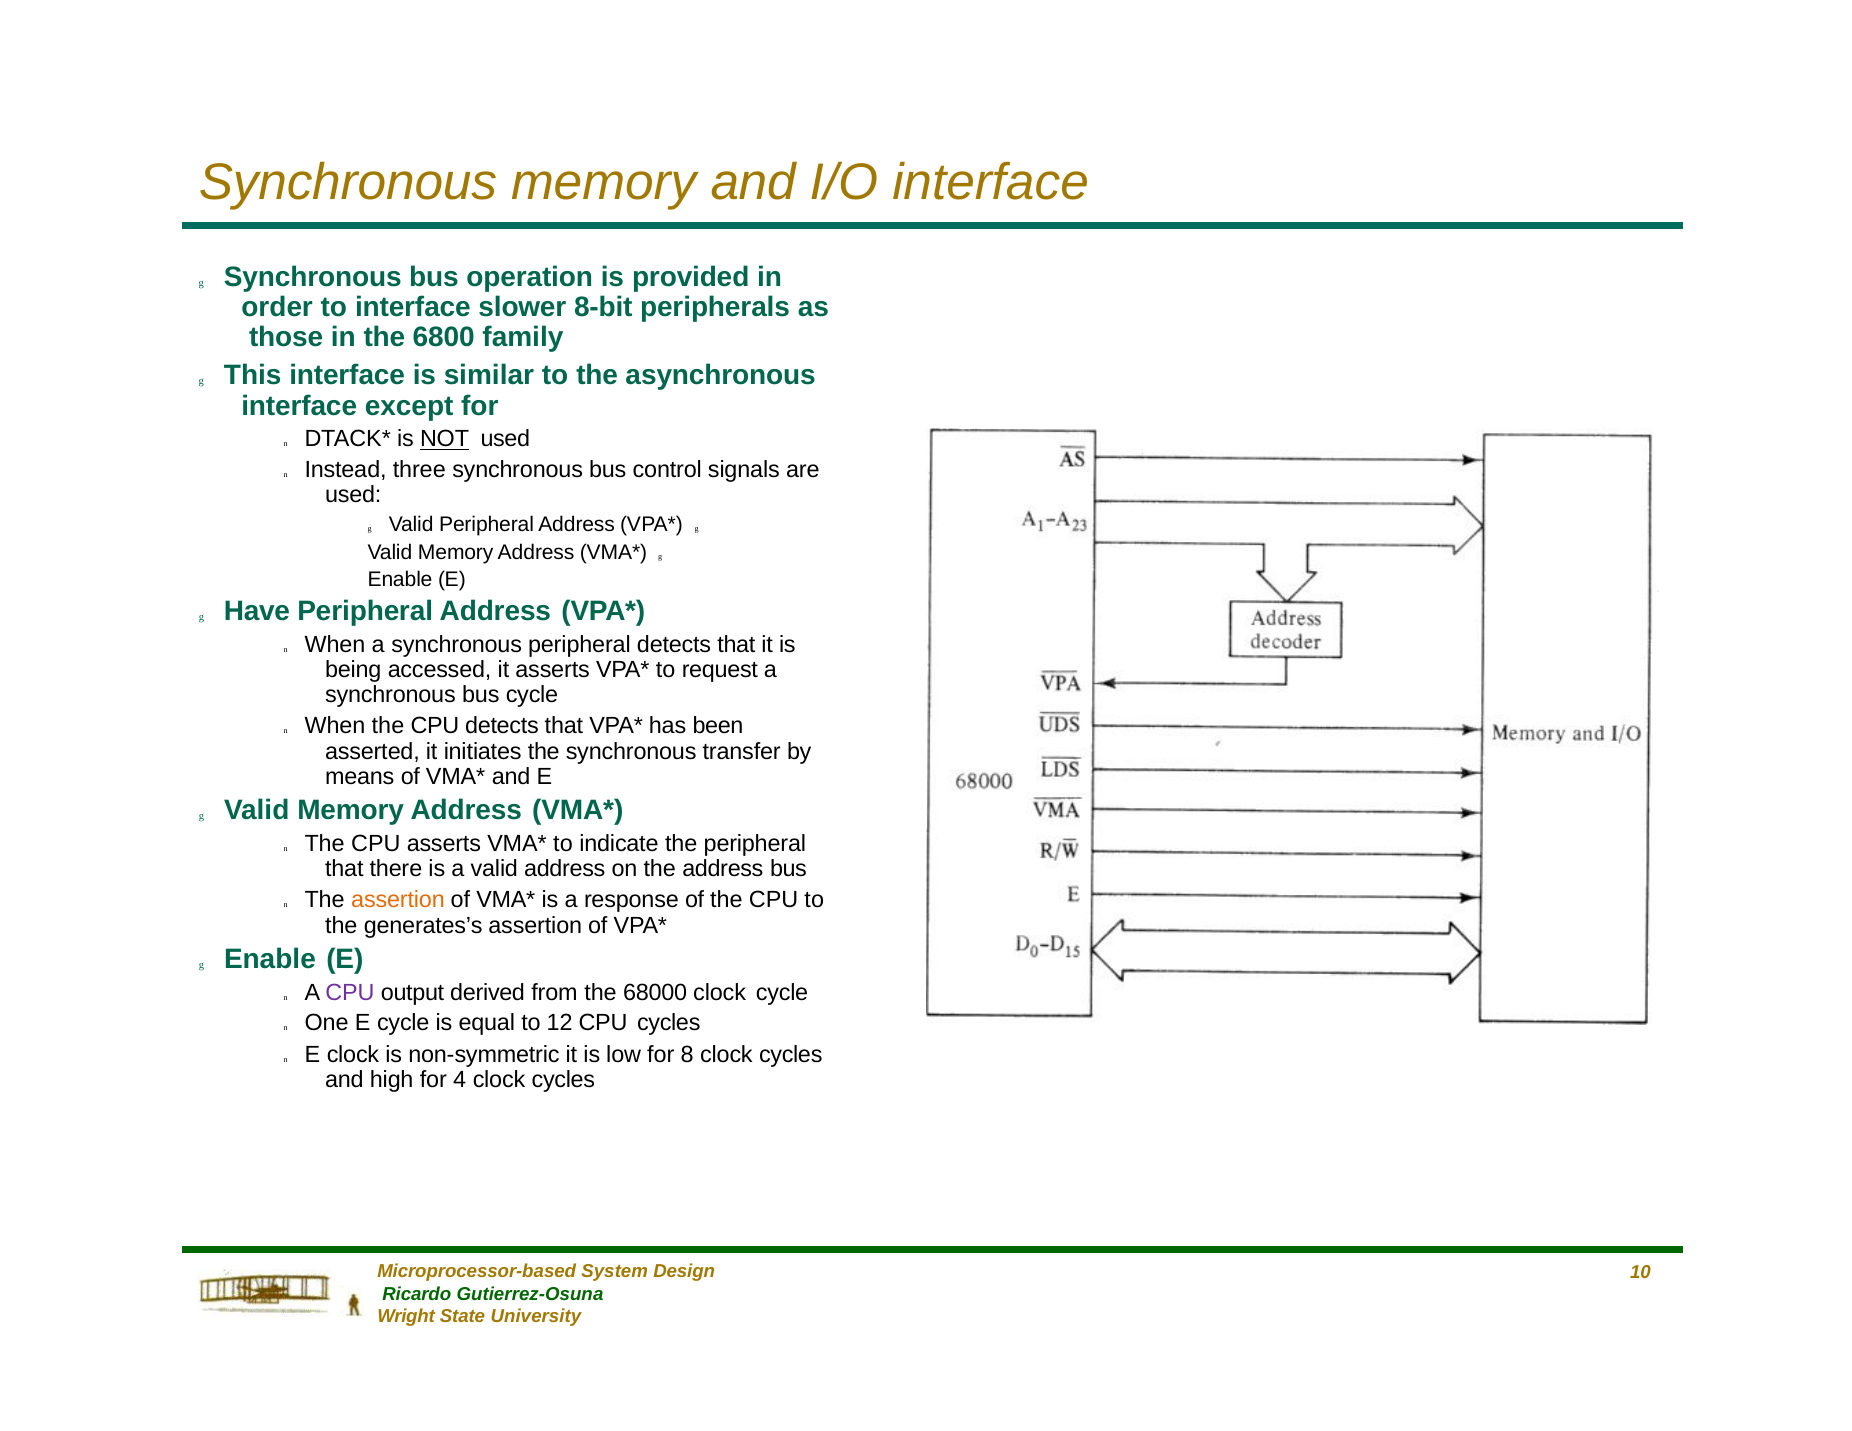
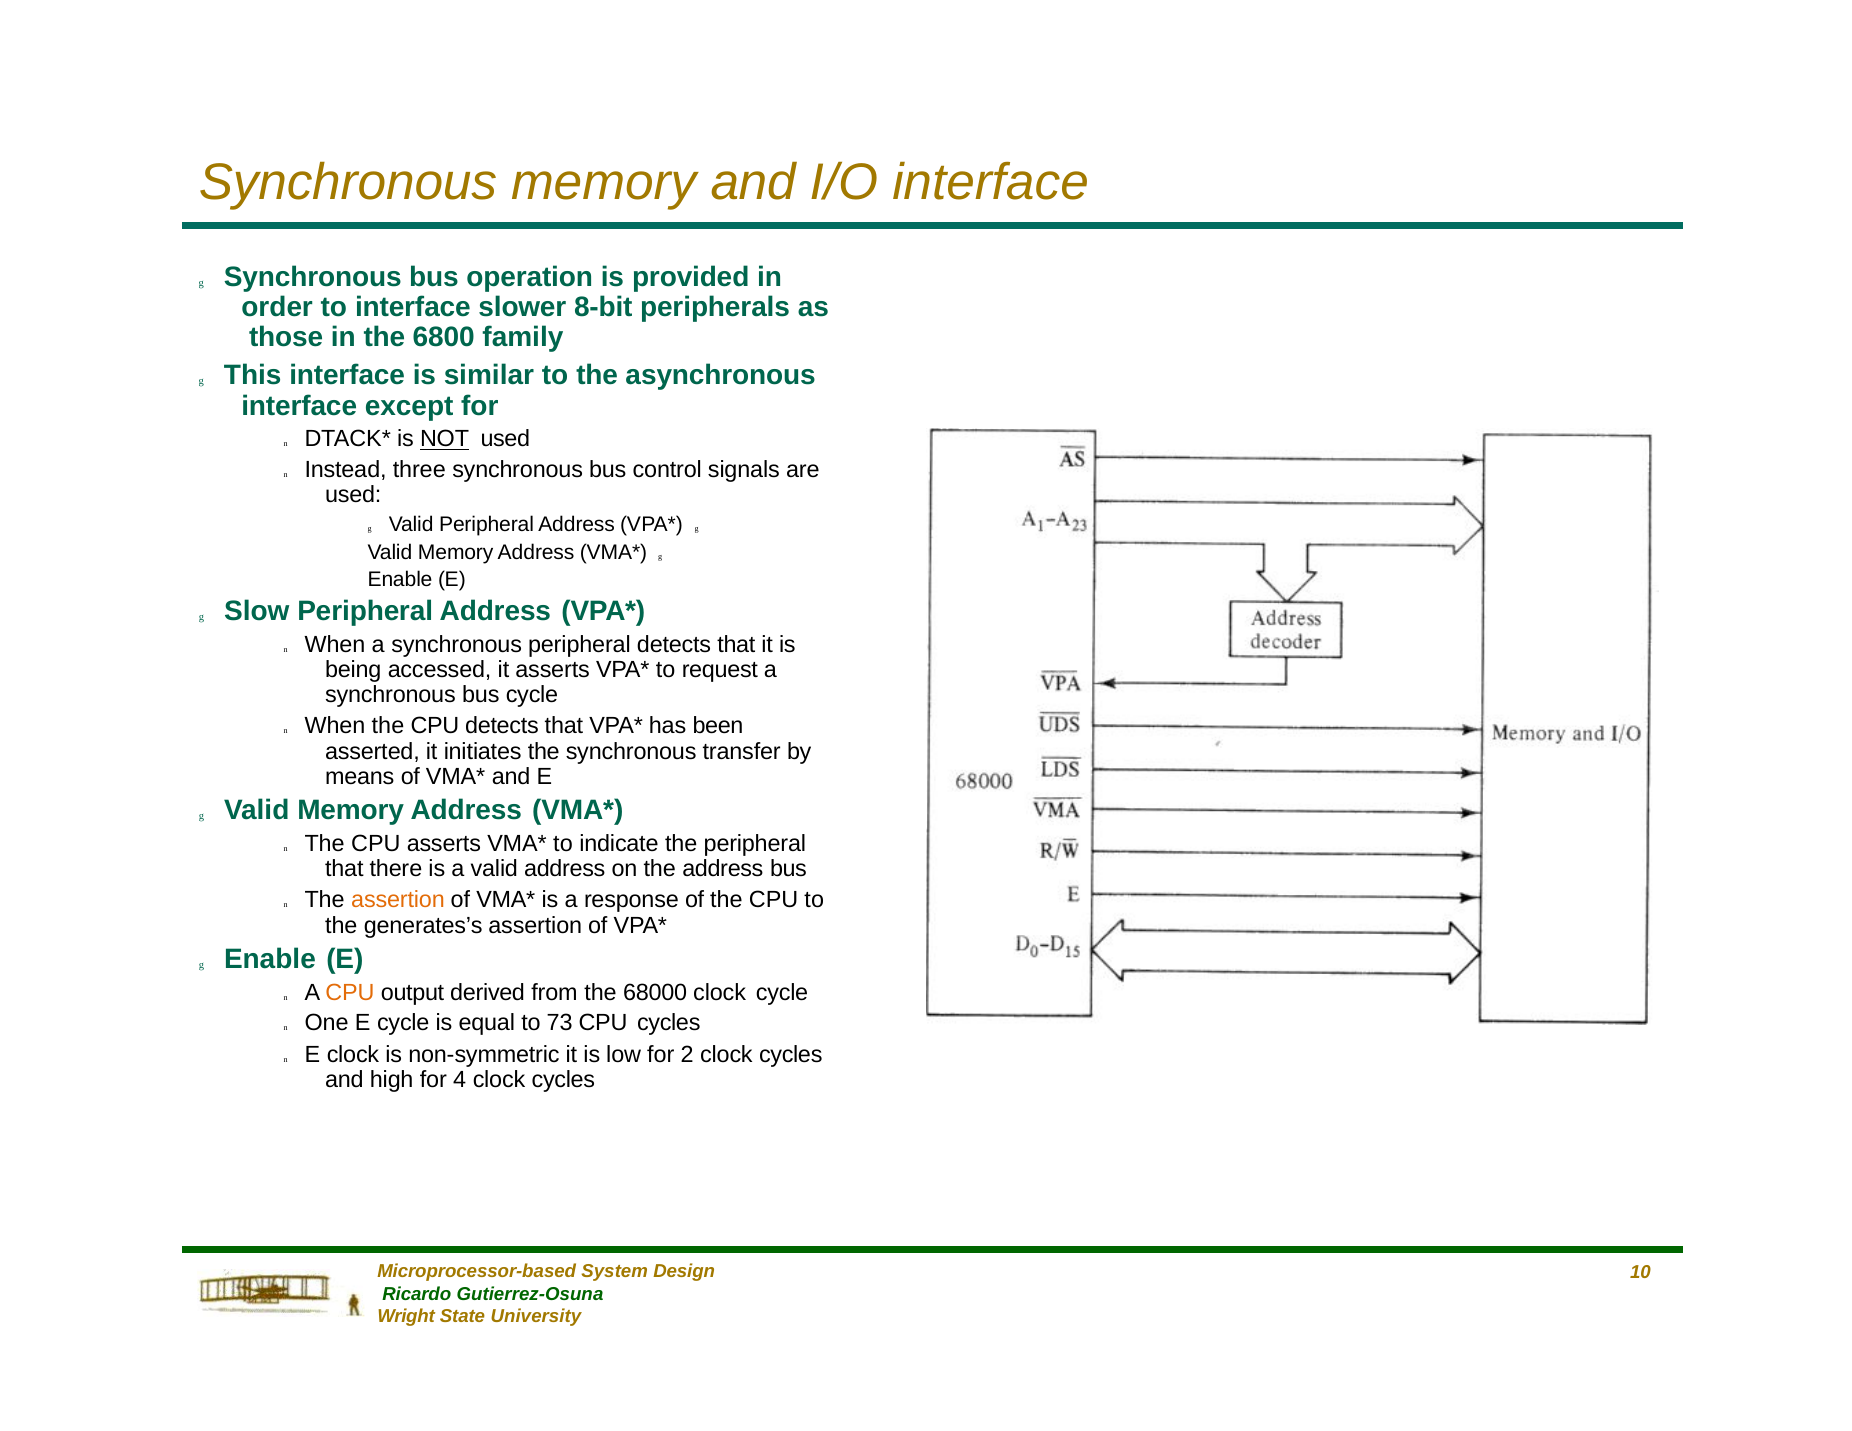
Have: Have -> Slow (257, 611)
CPU colour: purple -> orange (350, 993)
12: 12 -> 73 (560, 1023)
8: 8 -> 2 (687, 1055)
